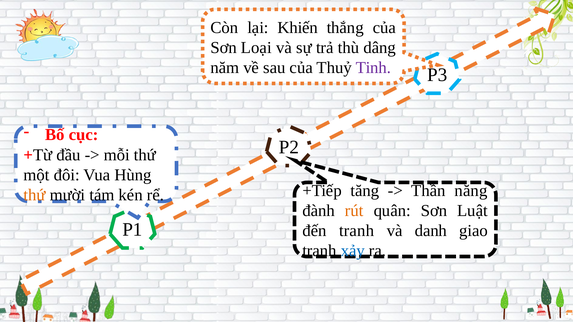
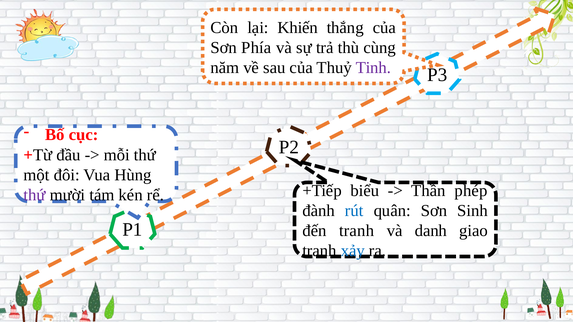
Loại: Loại -> Phía (256, 48)
dâng: dâng -> cùng (380, 48)
tăng: tăng -> biểu (365, 191)
năng: năng -> phép (471, 191)
thứ colour: orange -> purple (35, 195)
rút colour: orange -> blue (354, 211)
Luật: Luật -> Sinh (472, 211)
